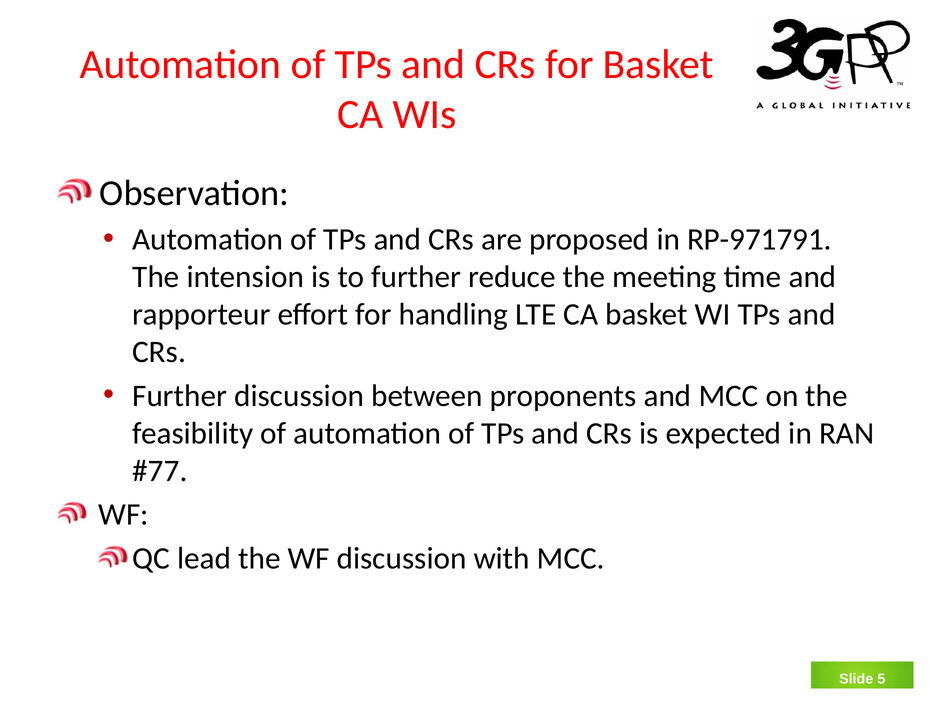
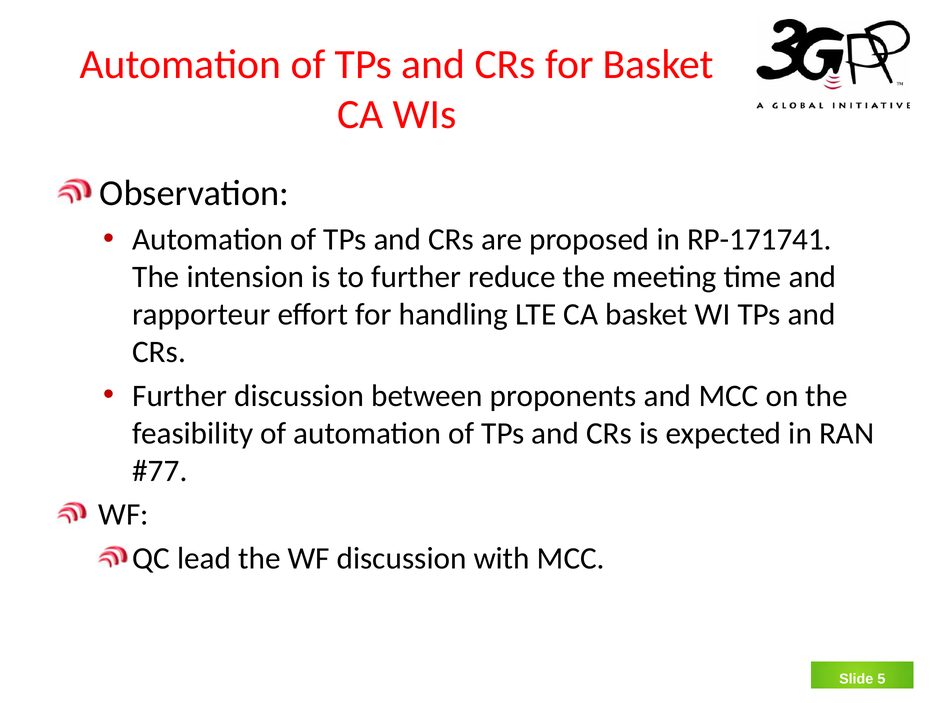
RP-971791: RP-971791 -> RP-171741 (759, 240)
